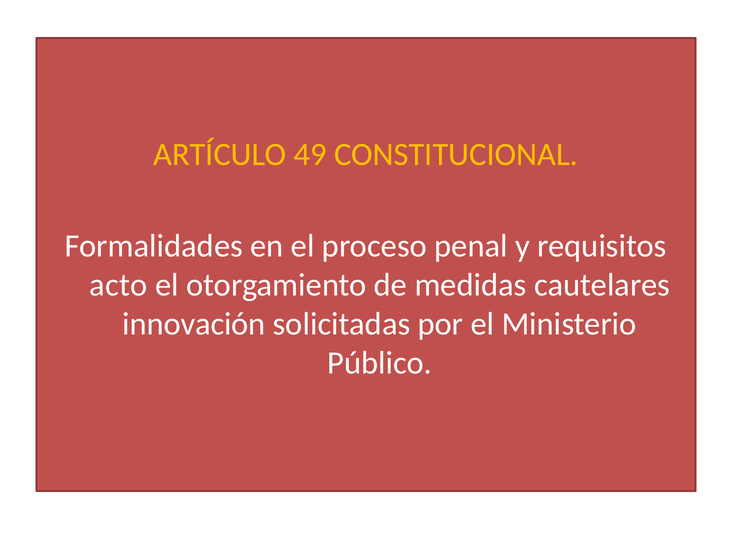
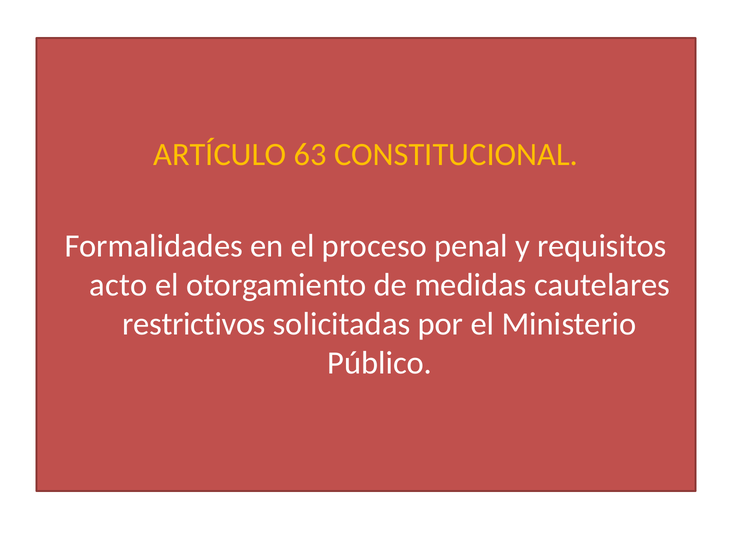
49: 49 -> 63 (310, 155)
innovación: innovación -> restrictivos (194, 324)
